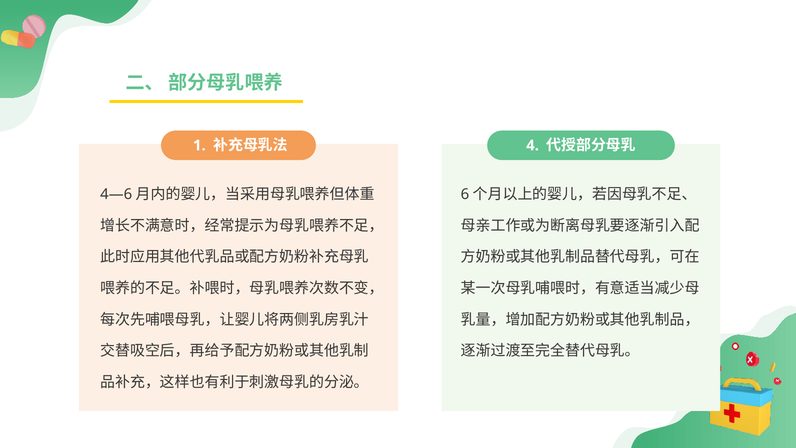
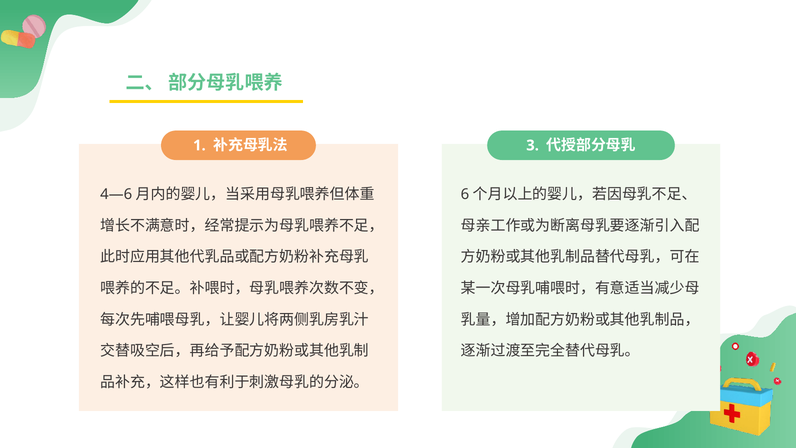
4: 4 -> 3 (533, 145)
